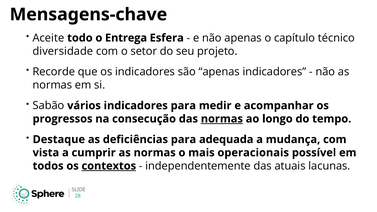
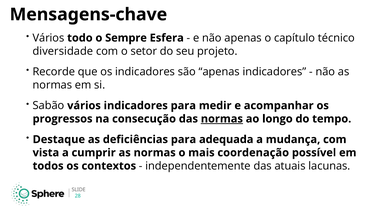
Aceite: Aceite -> Vários (48, 38)
Entrega: Entrega -> Sempre (126, 38)
operacionais: operacionais -> coordenação (253, 153)
contextos underline: present -> none (109, 166)
